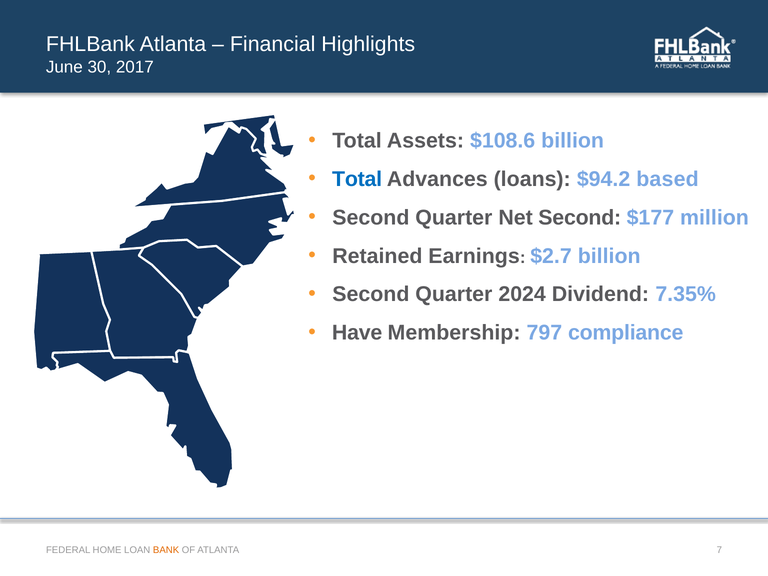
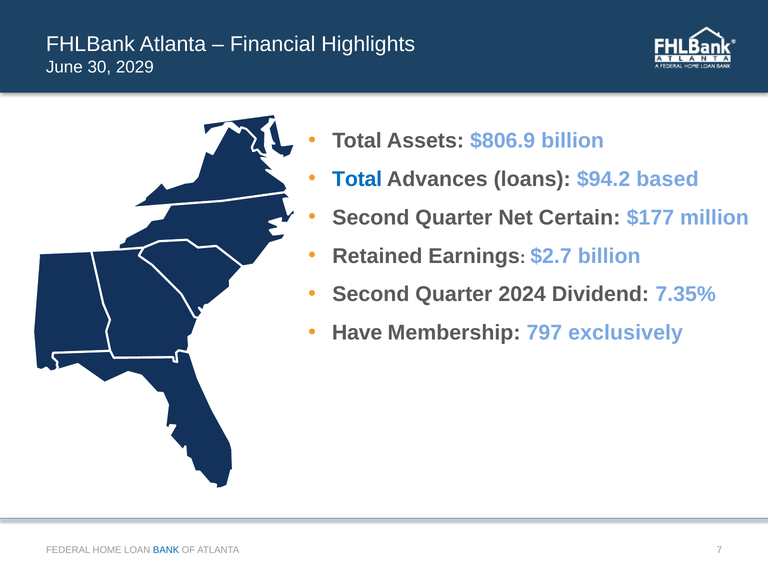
2017: 2017 -> 2029 (135, 67)
$108.6: $108.6 -> $806.9 (503, 141)
Net Second: Second -> Certain (580, 218)
compliance: compliance -> exclusively (626, 333)
BANK colour: orange -> blue (166, 550)
